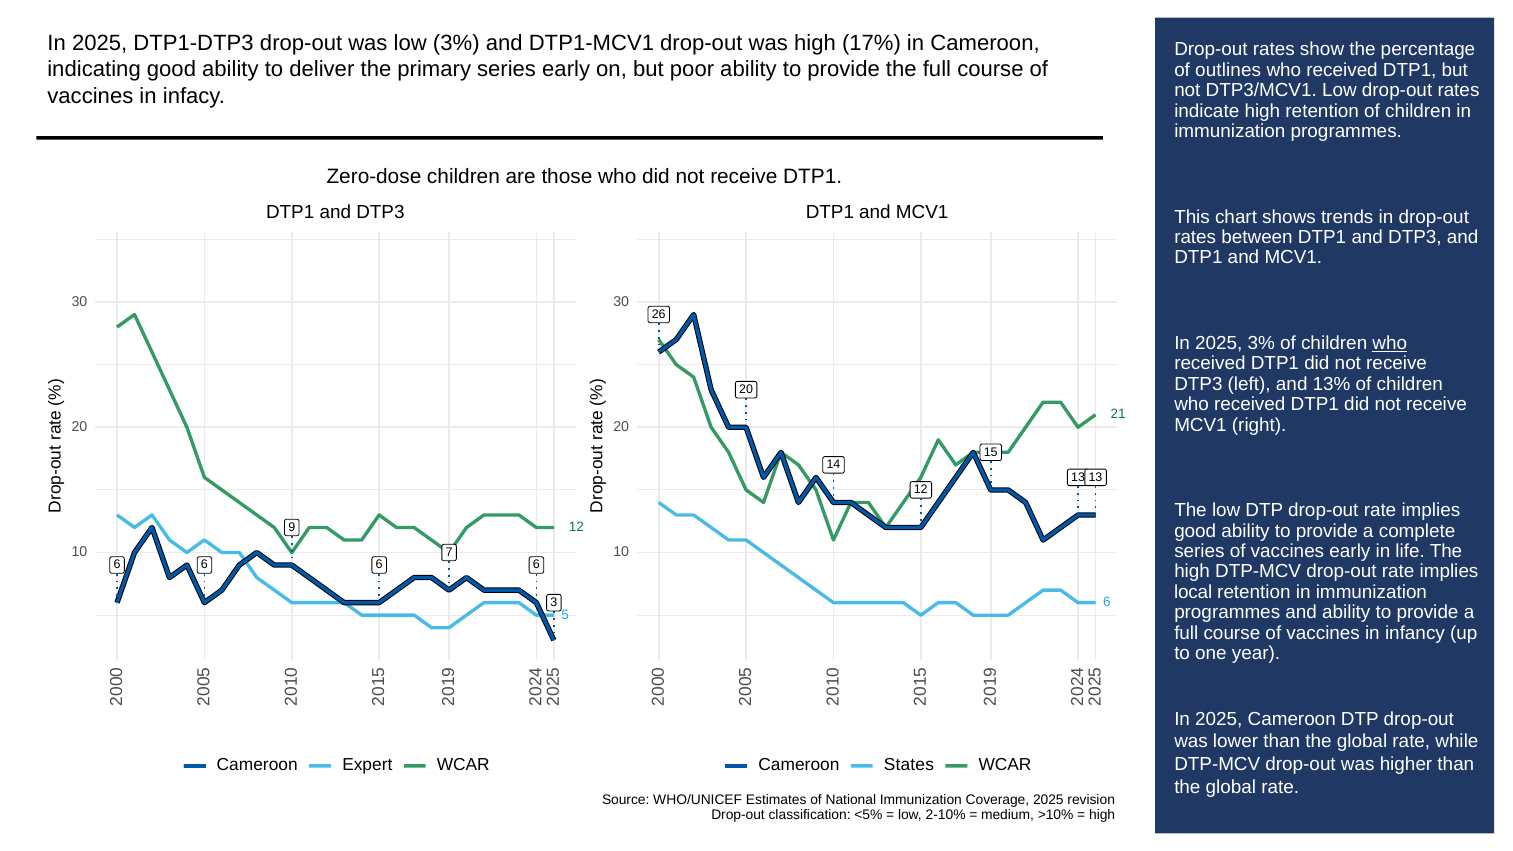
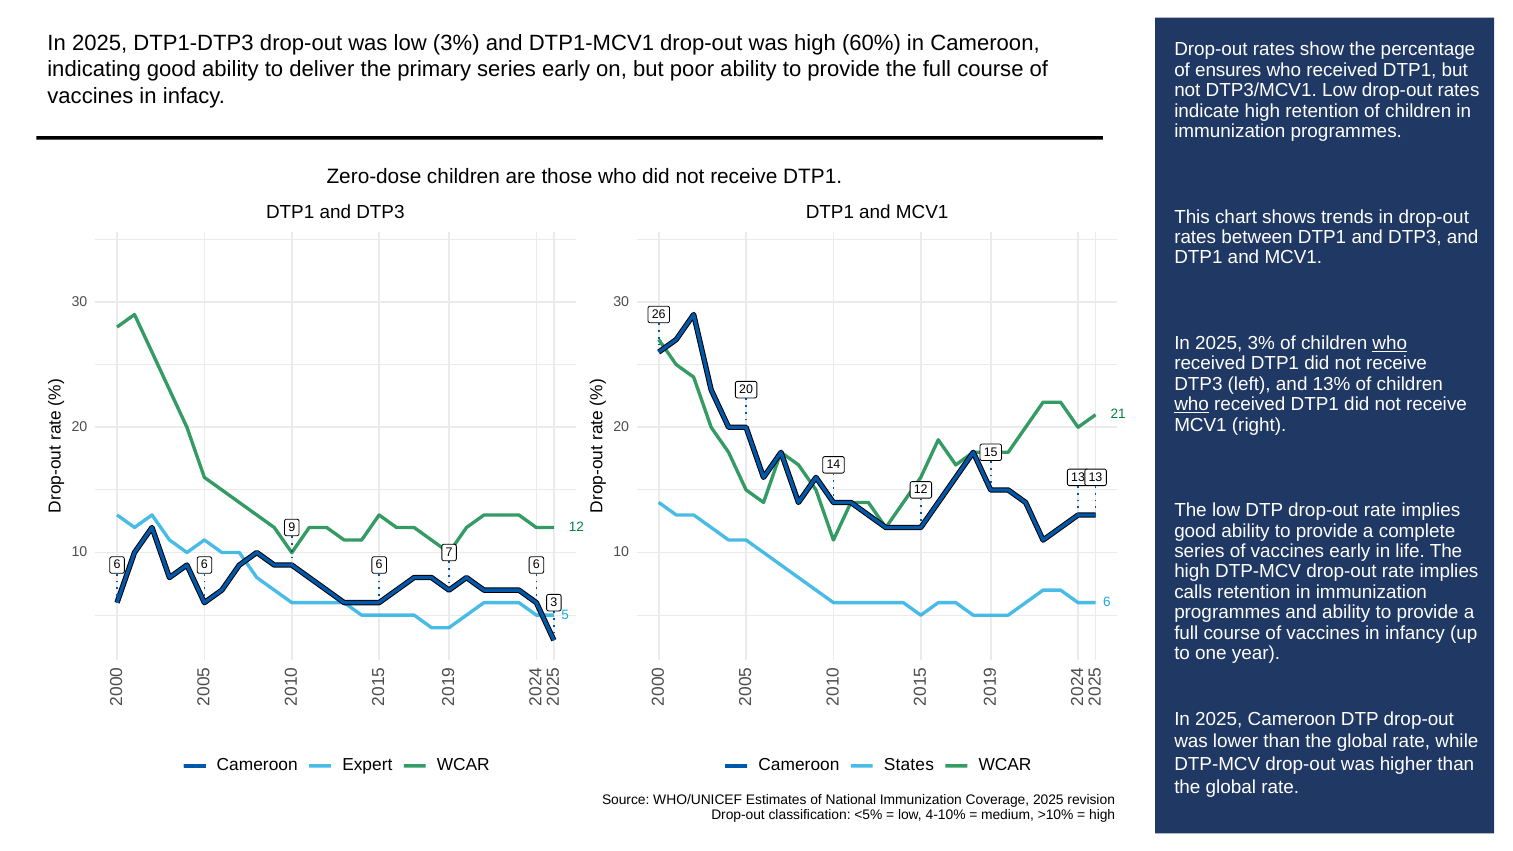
17%: 17% -> 60% (871, 43)
outlines: outlines -> ensures (1228, 70)
who underline: none -> present (1192, 405)
local: local -> calls (1193, 592)
2-10%: 2-10% -> 4-10% (946, 815)
